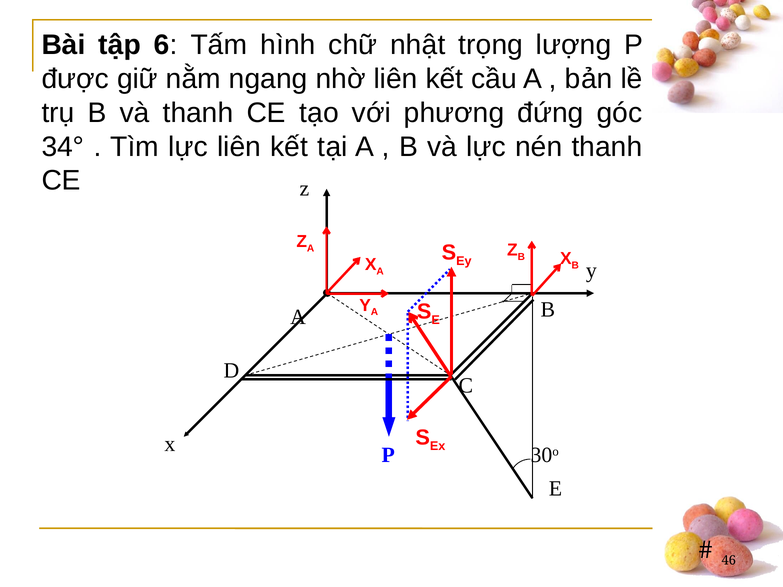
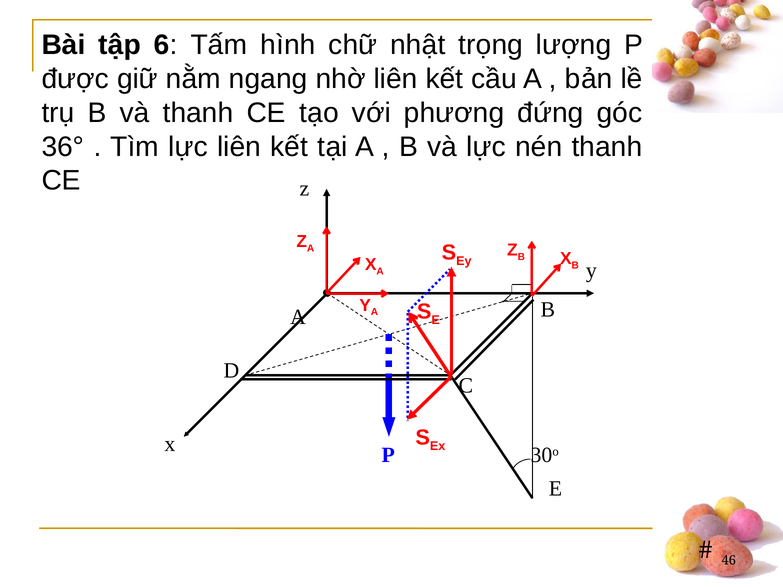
34°: 34° -> 36° (63, 147)
